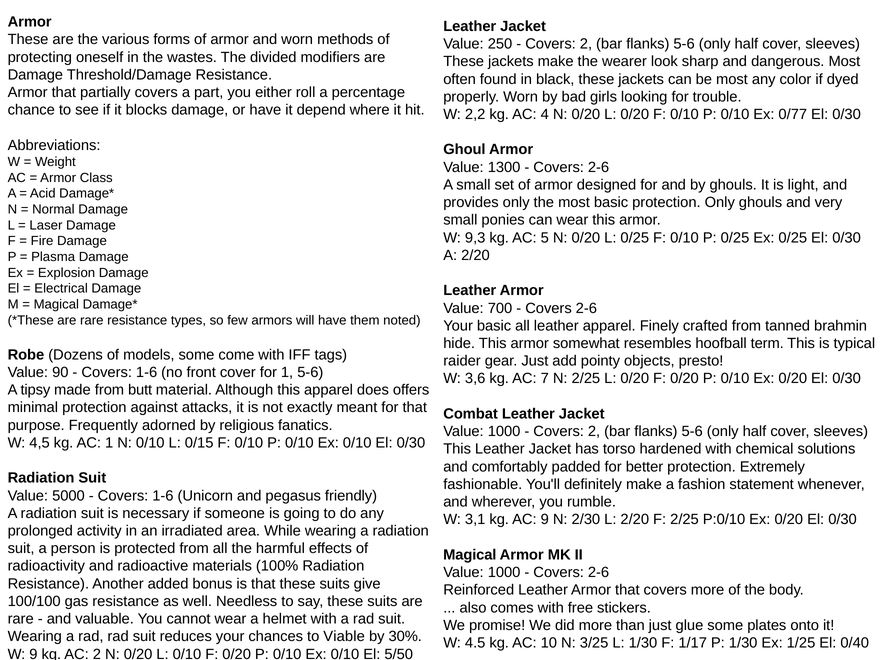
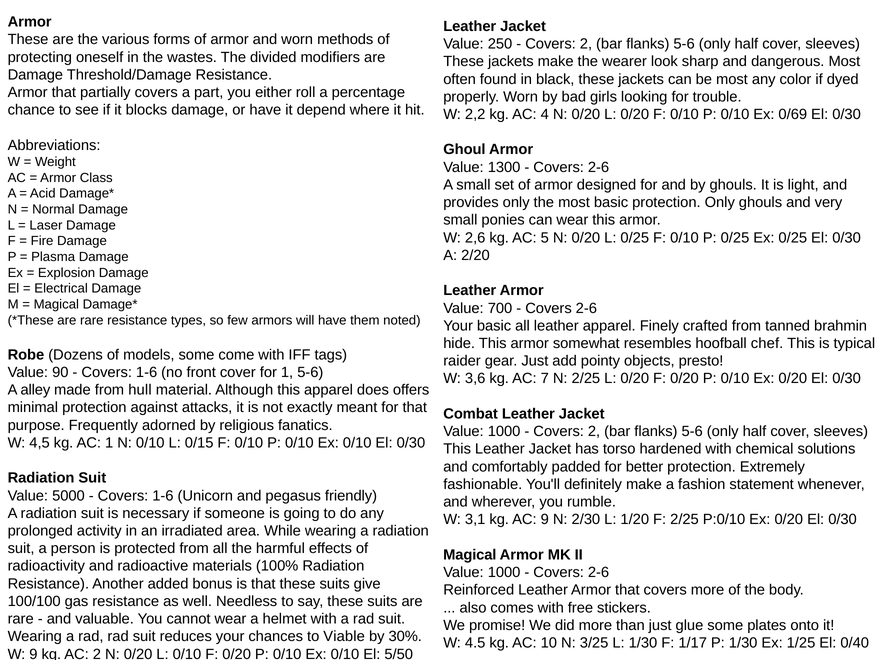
0/77: 0/77 -> 0/69 (793, 114)
9,3: 9,3 -> 2,6 (475, 238)
term: term -> chef (767, 343)
tipsy: tipsy -> alley (35, 390)
butt: butt -> hull (140, 390)
L 2/20: 2/20 -> 1/20 (635, 520)
